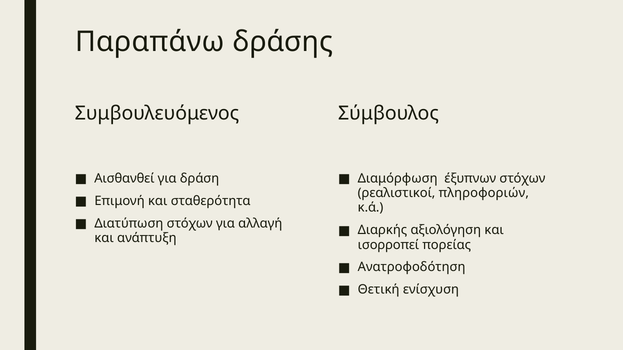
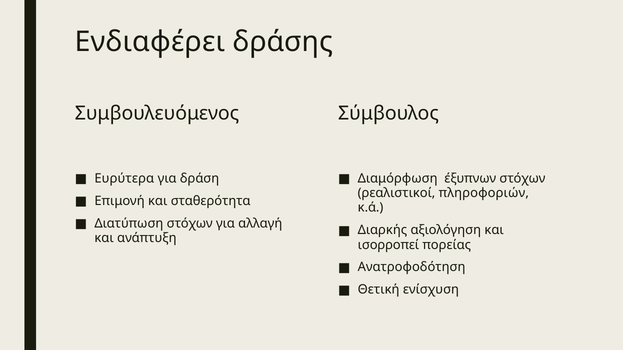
Παραπάνω: Παραπάνω -> Ενδιαφέρει (150, 42)
Αισθανθεί: Αισθανθεί -> Ευρύτερα (124, 179)
